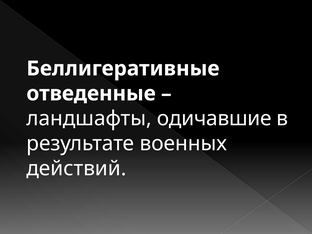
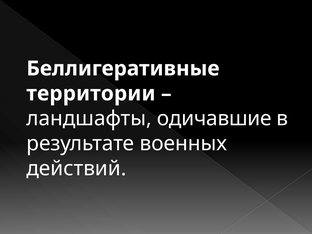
отведенные: отведенные -> территории (91, 94)
